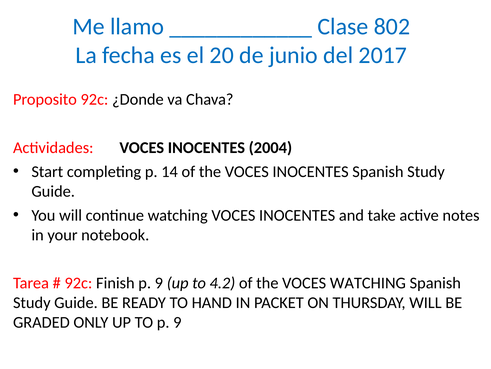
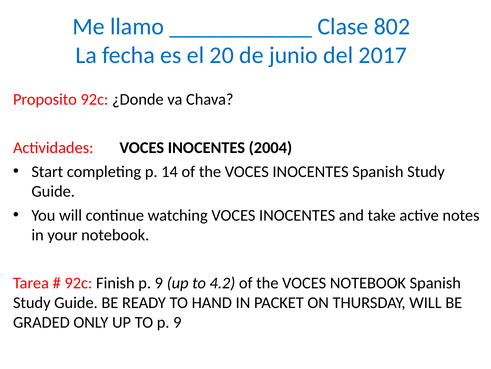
VOCES WATCHING: WATCHING -> NOTEBOOK (368, 283)
